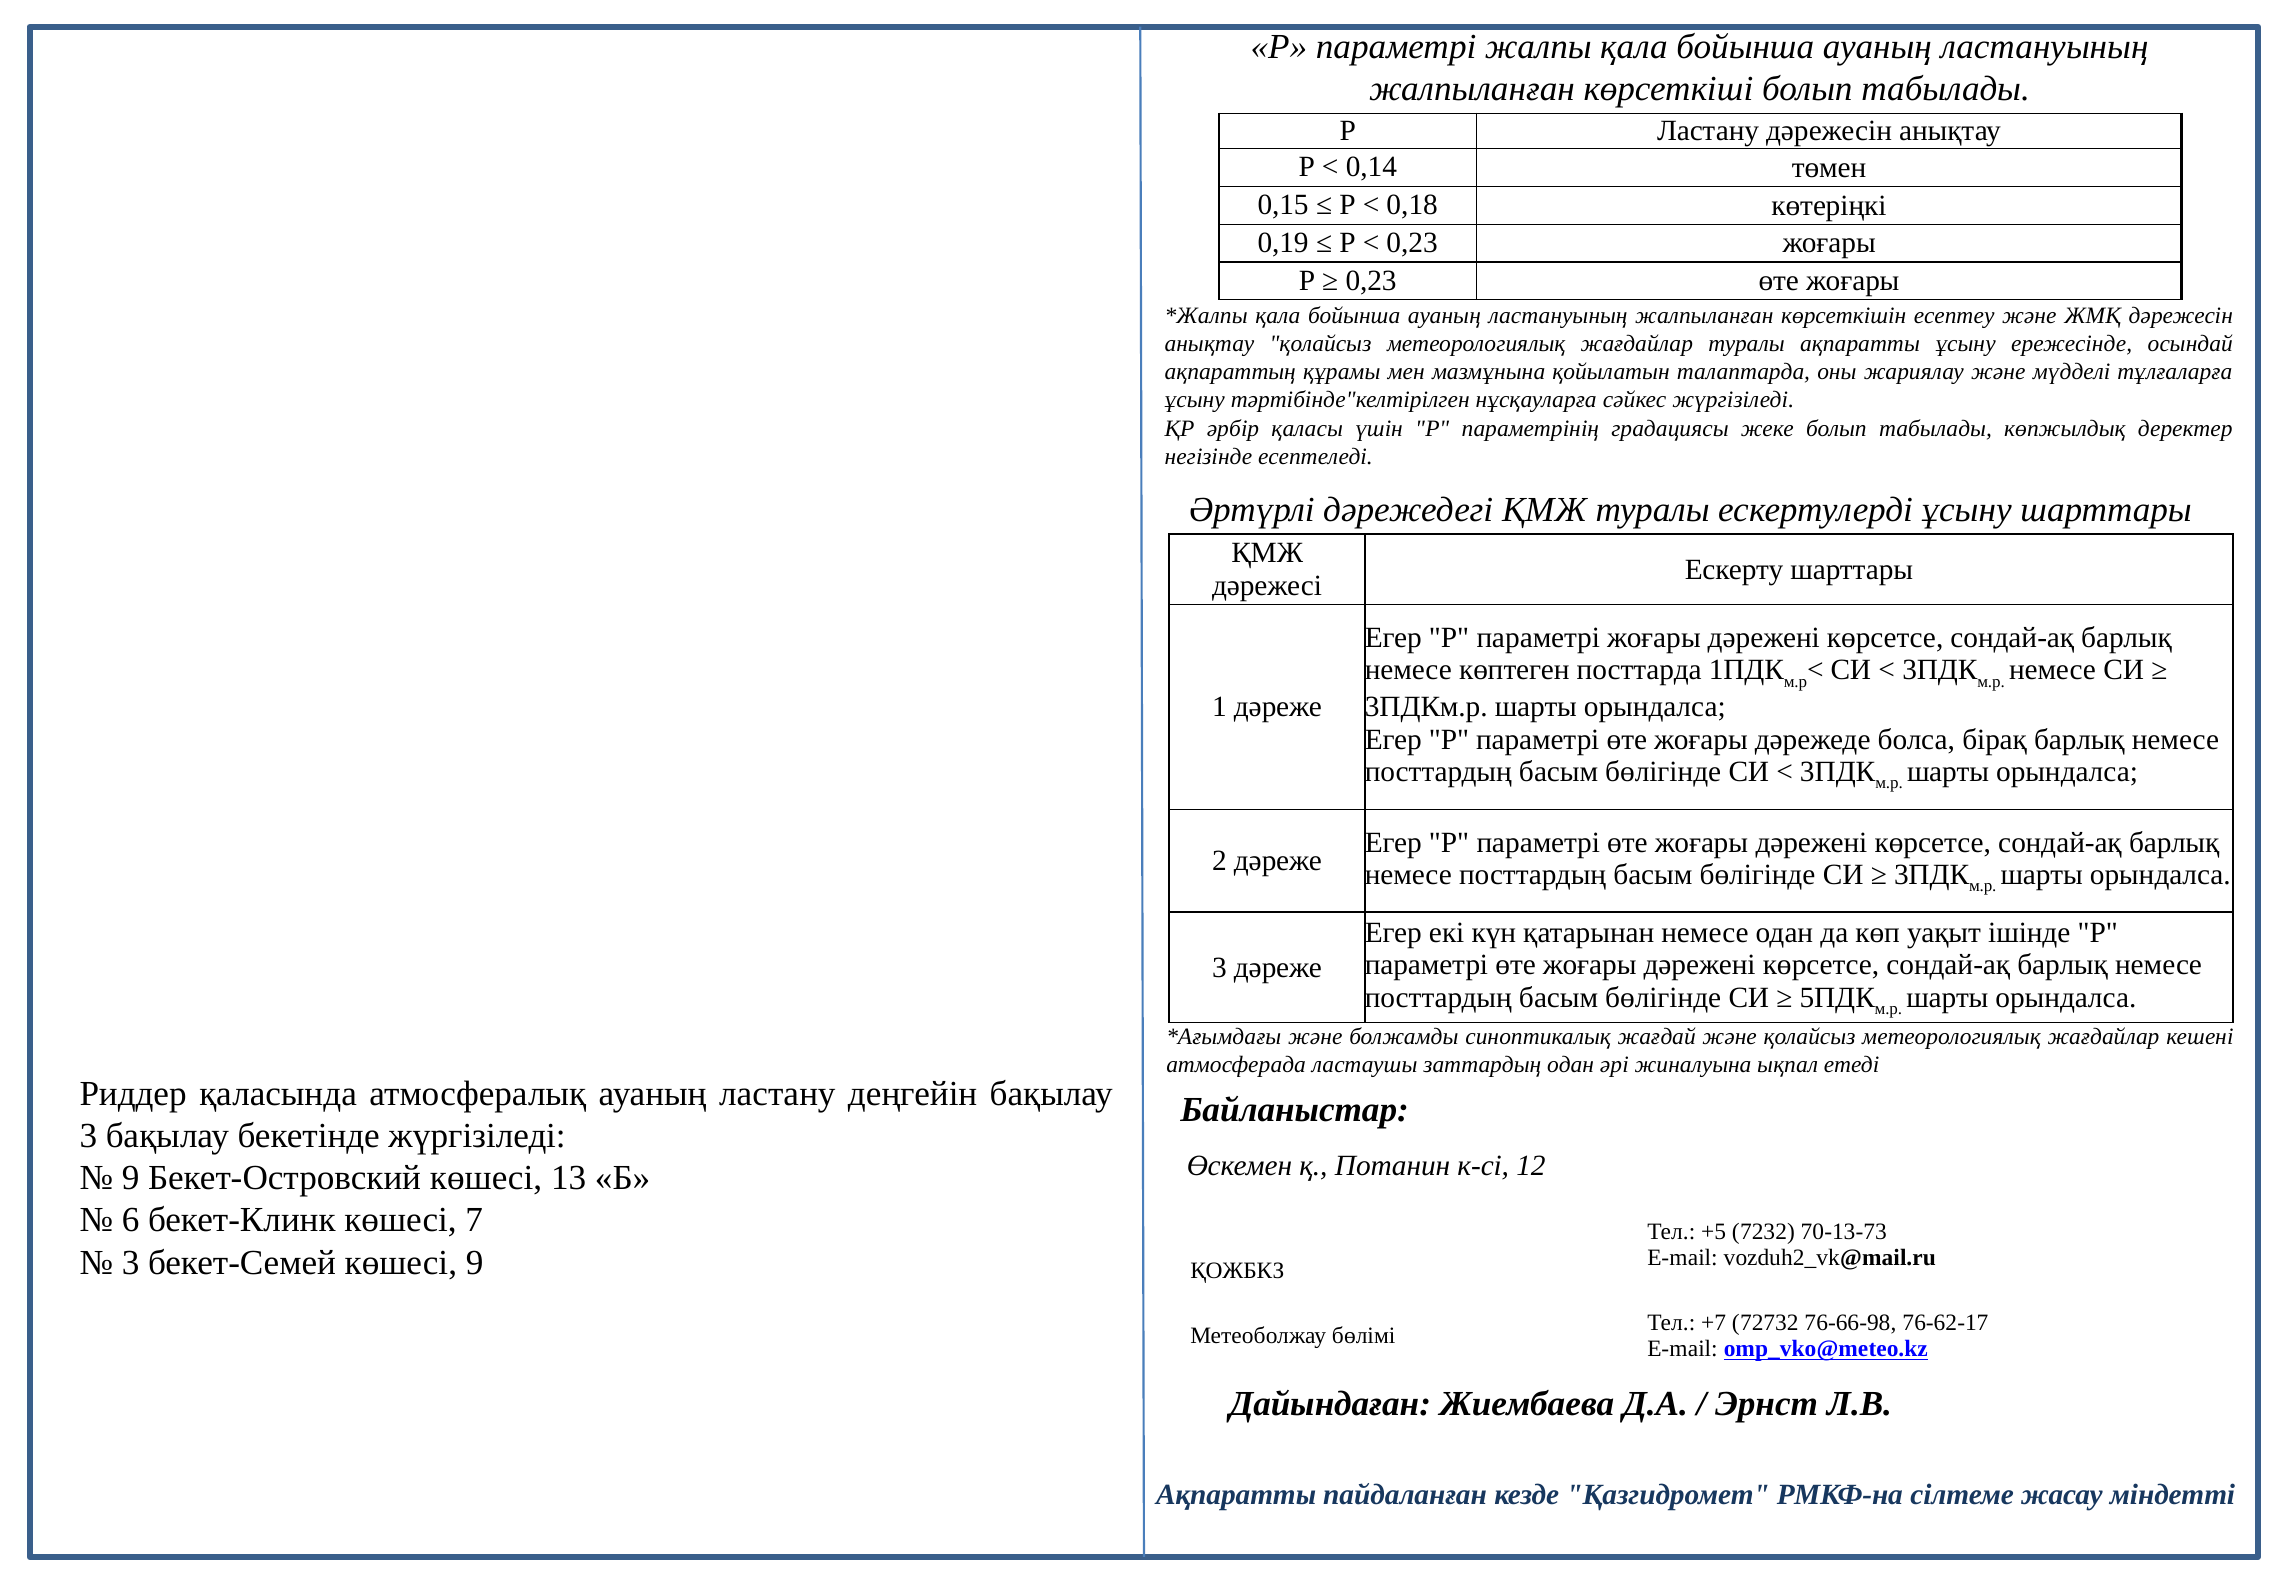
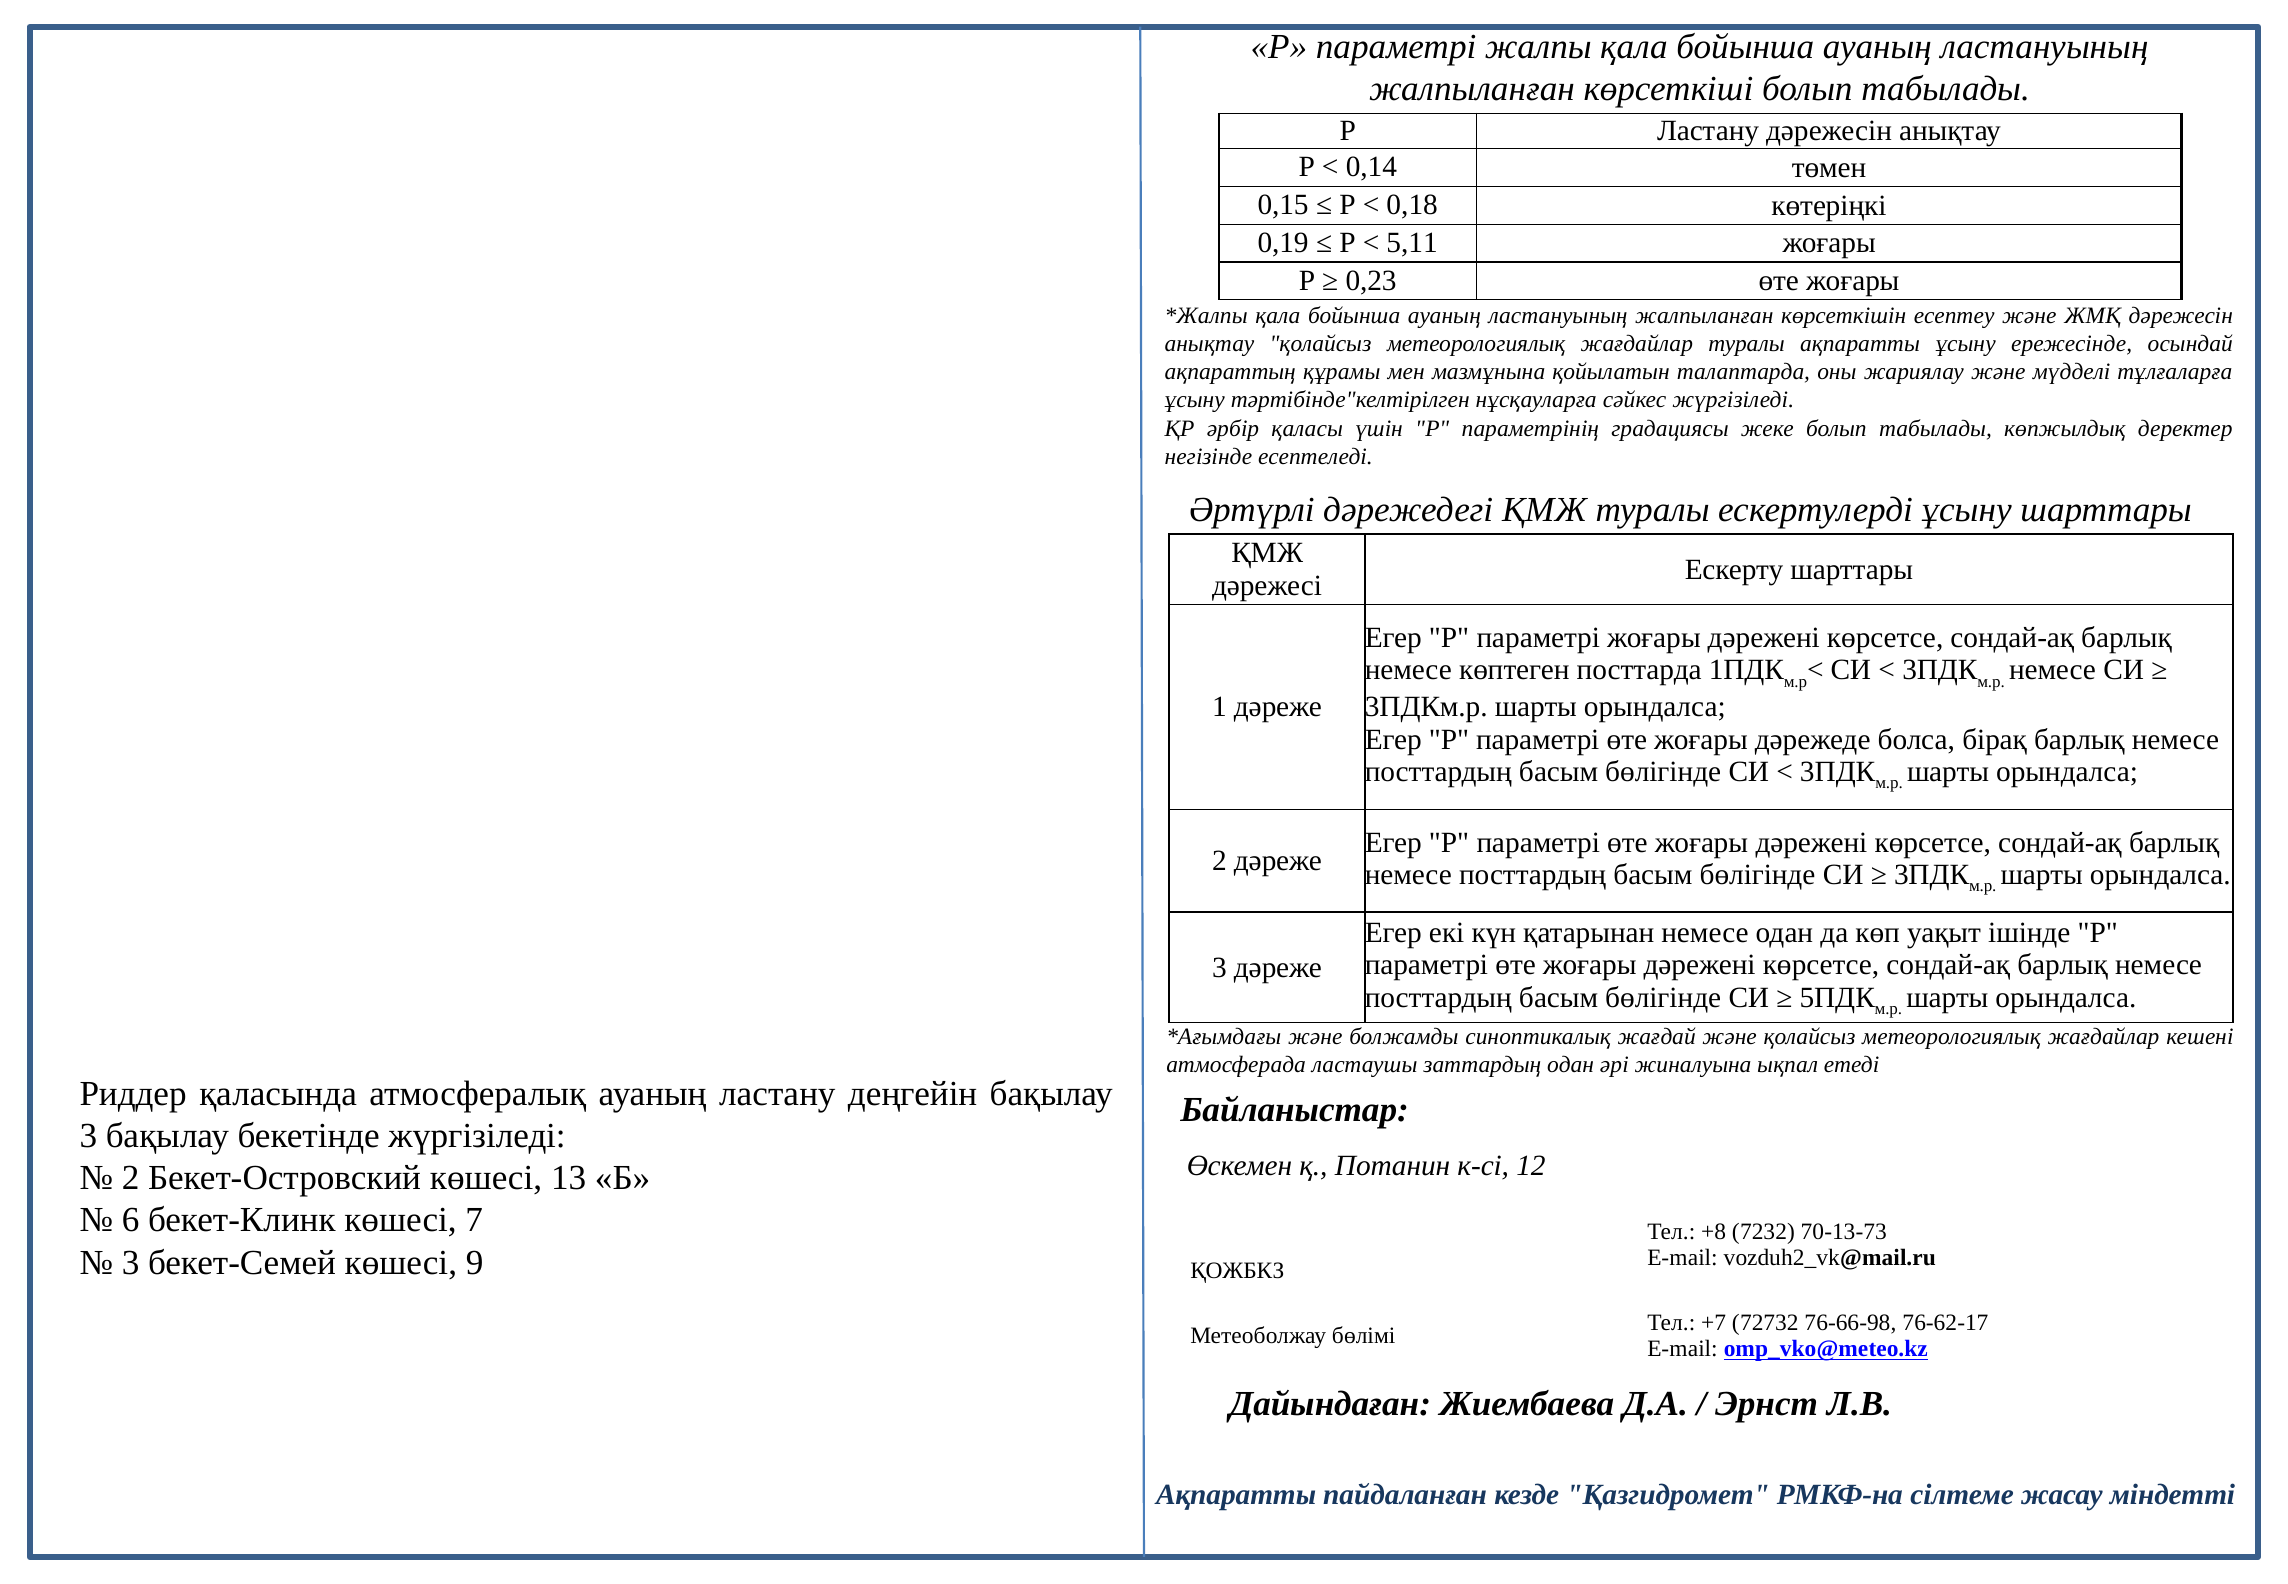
0,23: 0,23 -> 5,11 (1412, 243)
9: 9 -> 2 (131, 1178)
+5: +5 -> +8 (1714, 1231)
